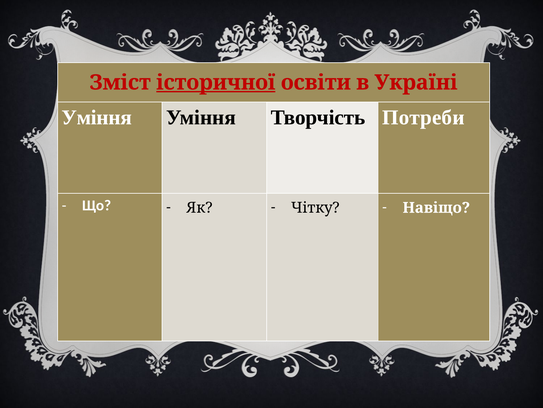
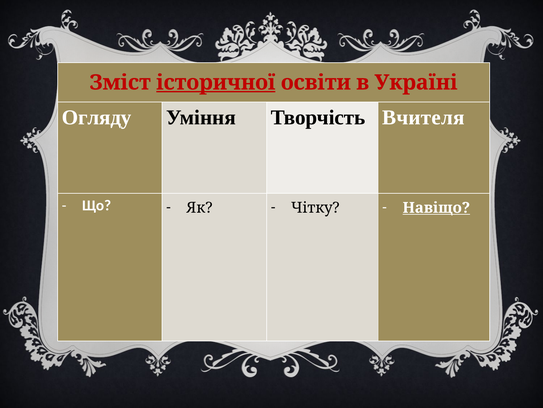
Уміння: Уміння -> Огляду (97, 117)
Потреби: Потреби -> Вчителя (423, 117)
Навіщо underline: none -> present (436, 207)
